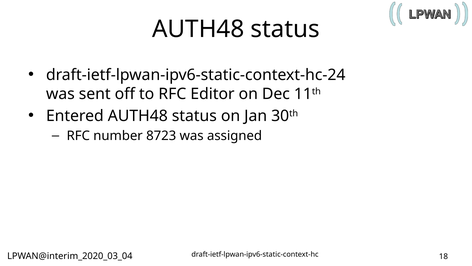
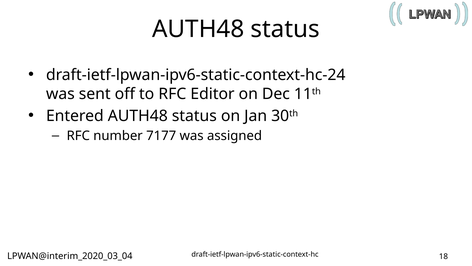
8723: 8723 -> 7177 (161, 136)
